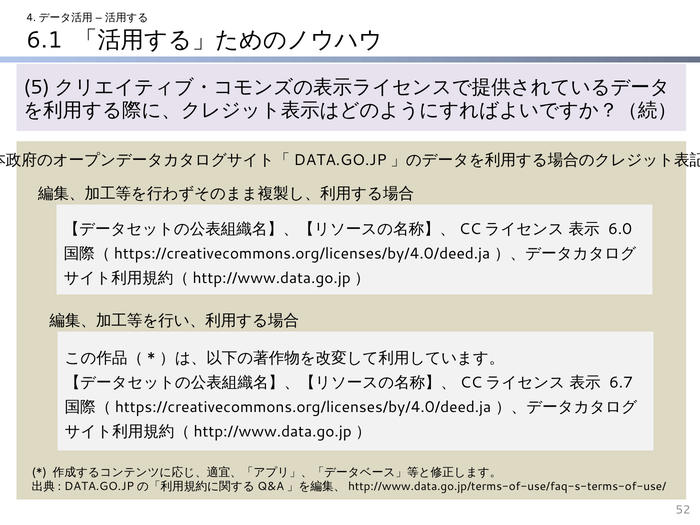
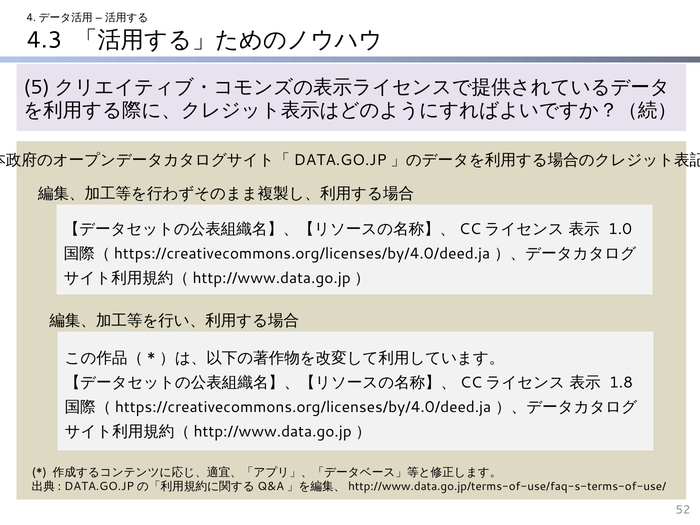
6.1: 6.1 -> 4.3 (44, 40)
6.0: 6.0 -> 1.0 (620, 229)
6.7: 6.7 -> 1.8 (621, 383)
